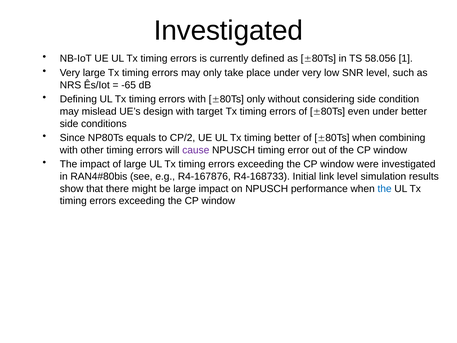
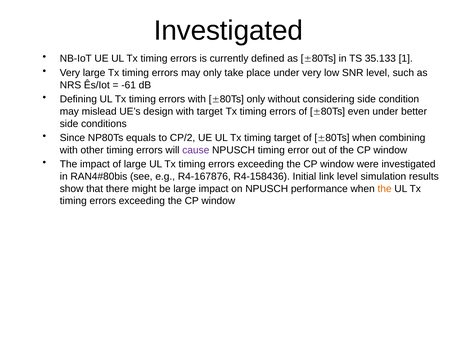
58.056: 58.056 -> 35.133 (380, 59)
-65: -65 -> -61 (129, 85)
timing better: better -> target (287, 138)
R4-168733: R4-168733 -> R4-158436 (262, 176)
the colour: blue -> orange (385, 189)
